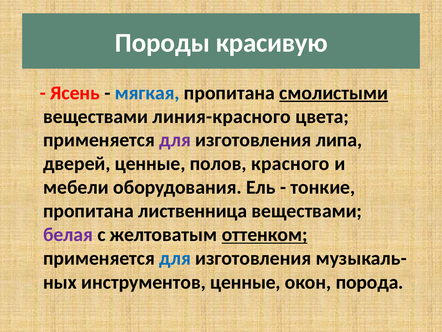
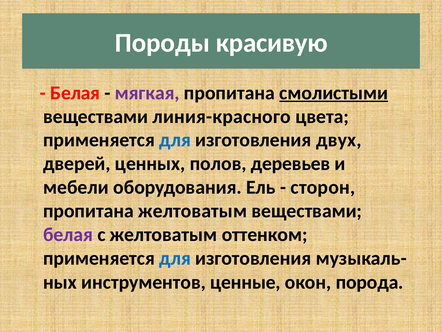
Ясень: Ясень -> Белая (75, 93)
мягкая colour: blue -> purple (147, 93)
для colour: purple -> blue (175, 140)
липа: липа -> двух (339, 140)
дверей ценные: ценные -> ценных (150, 164)
красного: красного -> деревьев (291, 164)
тонкие: тонкие -> сторон (323, 187)
пропитана лиственница: лиственница -> желтоватым (193, 211)
оттенком underline: present -> none (265, 234)
